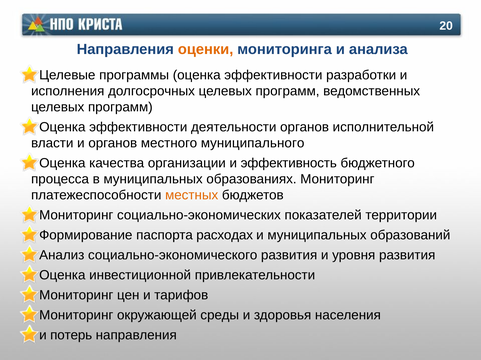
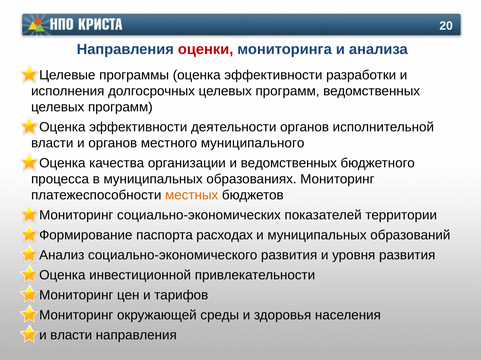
оценки colour: orange -> red (206, 50)
и эффективность: эффективность -> ведомственных (289, 163)
и потерь: потерь -> власти (71, 336)
